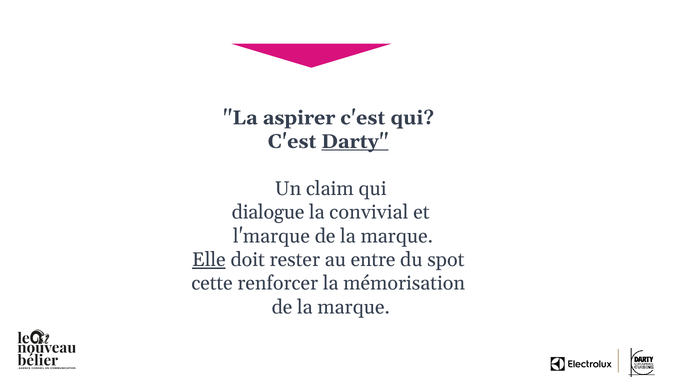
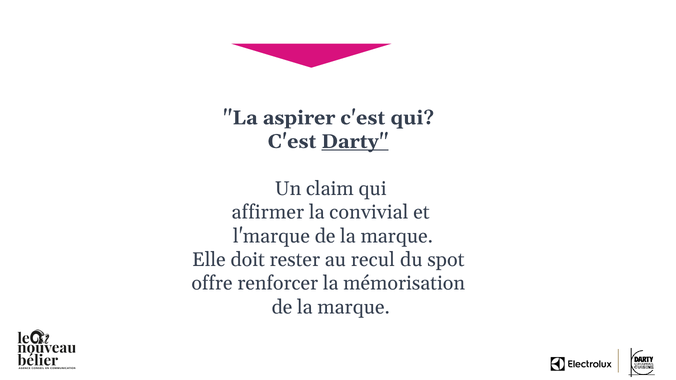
dialogue: dialogue -> affirmer (268, 213)
Elle underline: present -> none (209, 260)
entre: entre -> recul (373, 260)
cette: cette -> offre (212, 284)
